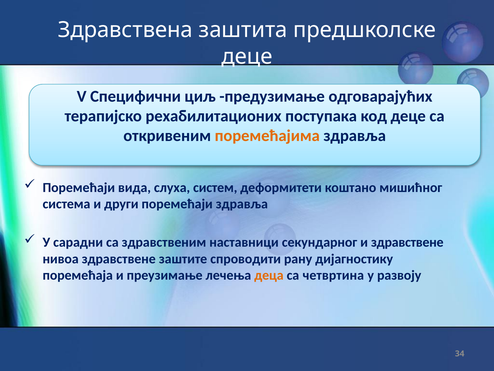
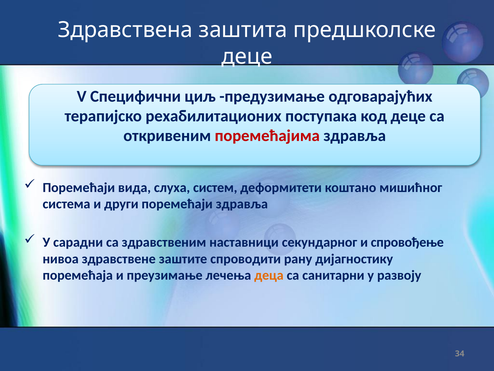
поремећајима colour: orange -> red (267, 136)
и здравствене: здравствене -> спровођење (407, 242)
четвртина: четвртина -> санитарни (333, 275)
